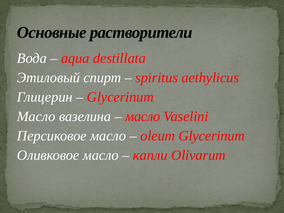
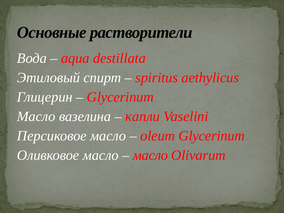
масло: масло -> капли (143, 116)
капли: капли -> масло (150, 155)
